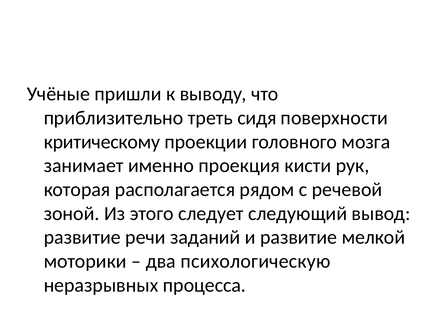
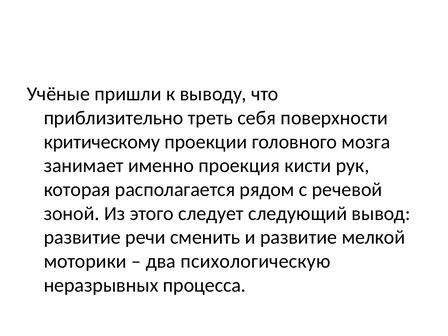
сидя: сидя -> себя (257, 118)
заданий: заданий -> сменить (205, 237)
